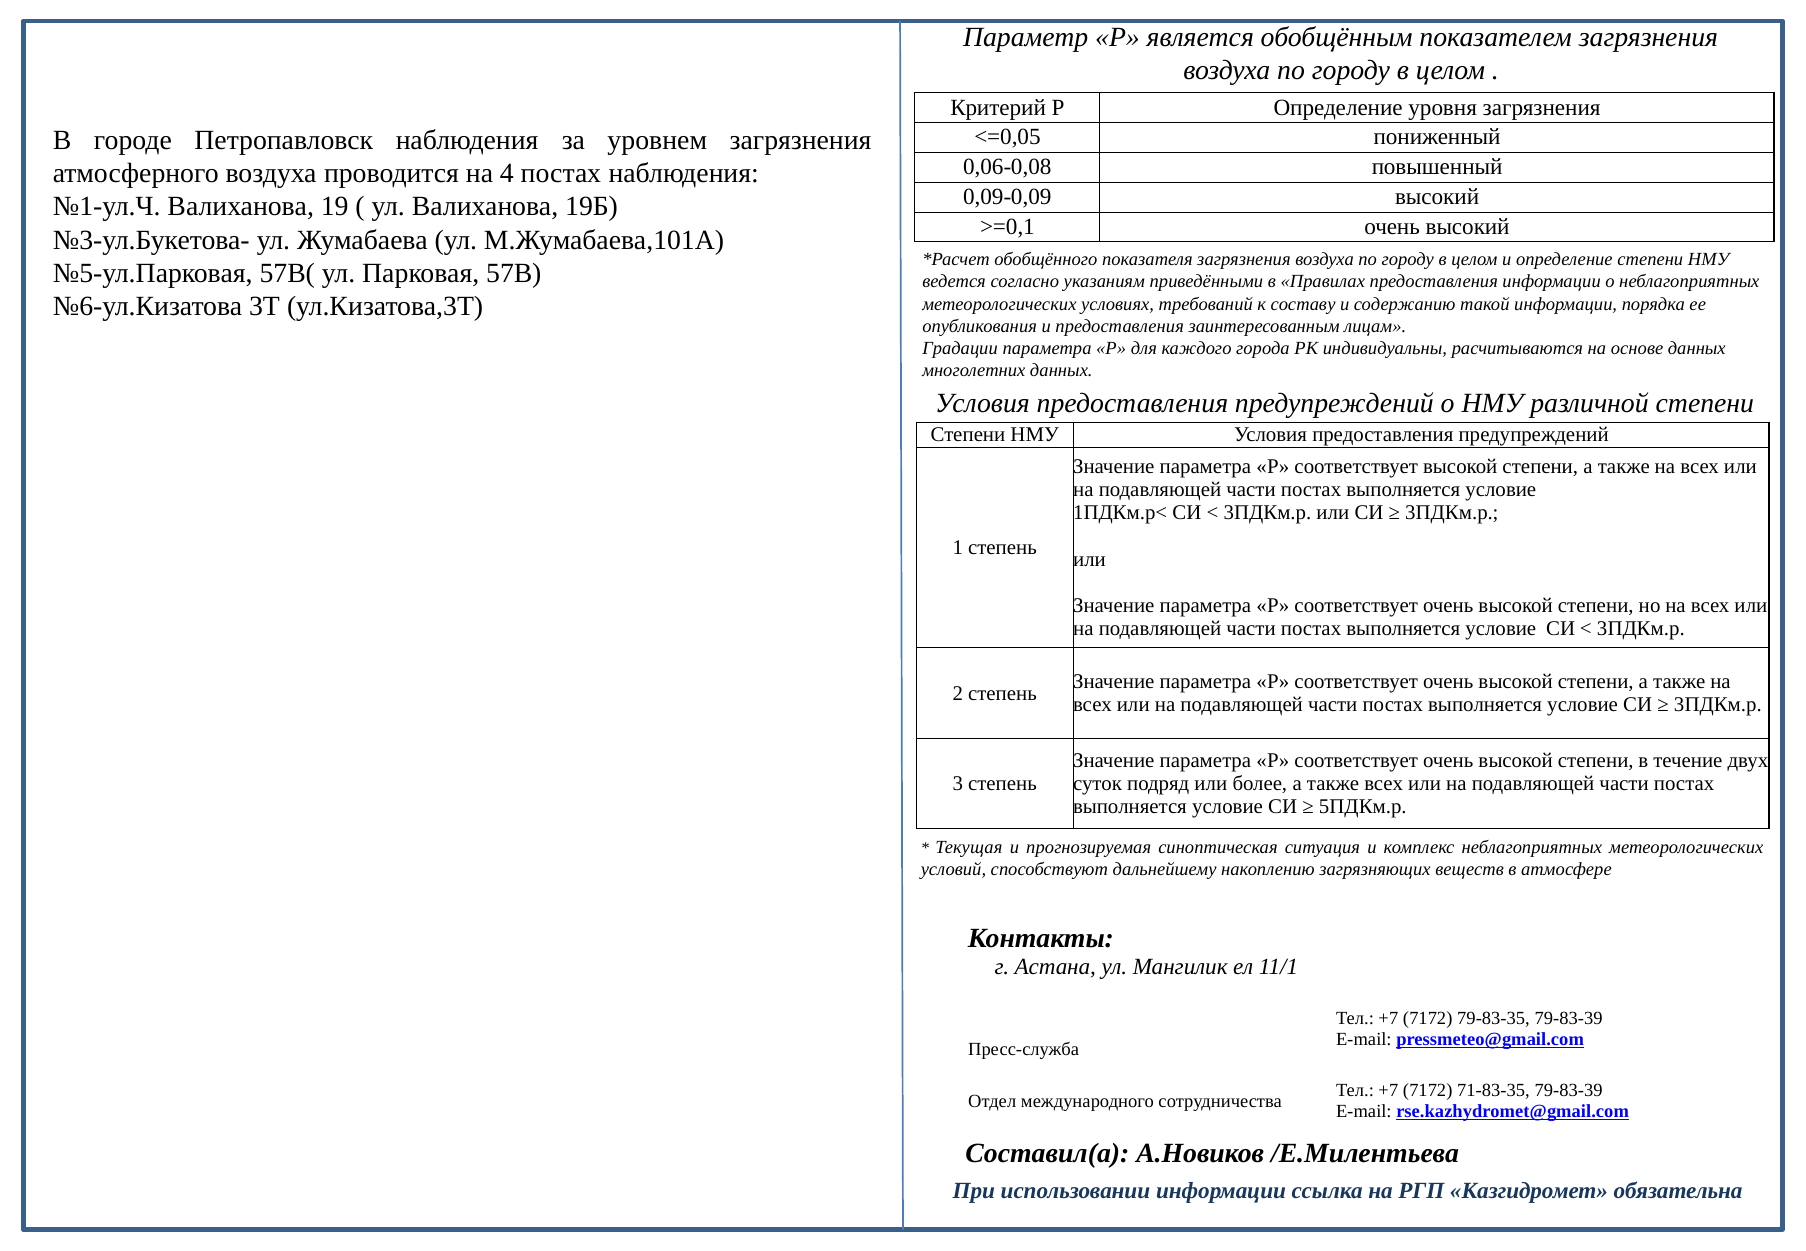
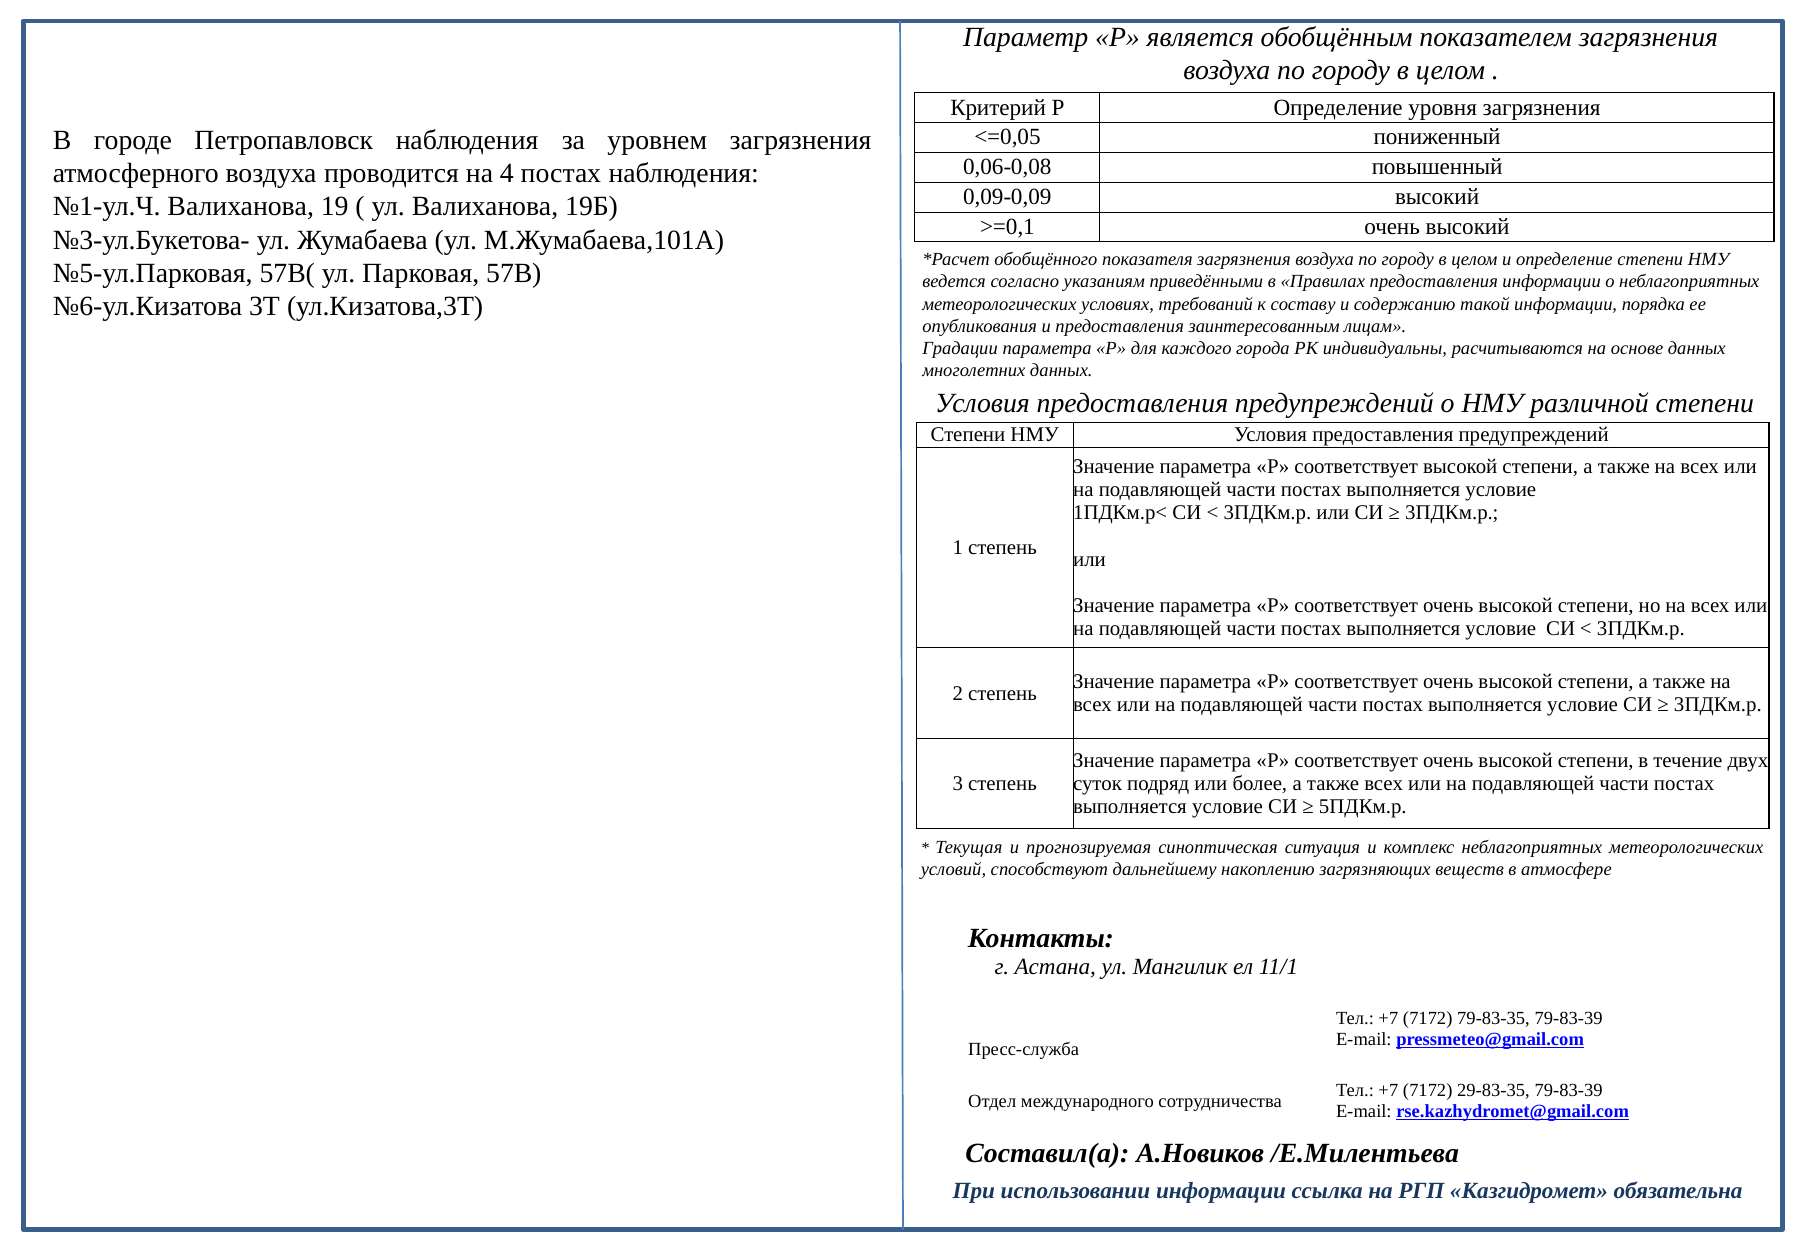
71-83-35: 71-83-35 -> 29-83-35 (1494, 1090)
